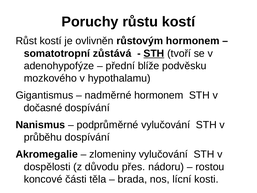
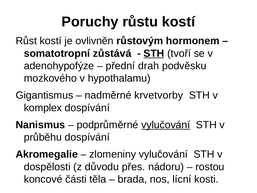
blíže: blíže -> drah (149, 66)
nadměrné hormonem: hormonem -> krvetvorby (159, 95)
dočasné: dočasné -> komplex (43, 108)
vylučování underline: none -> present (166, 125)
